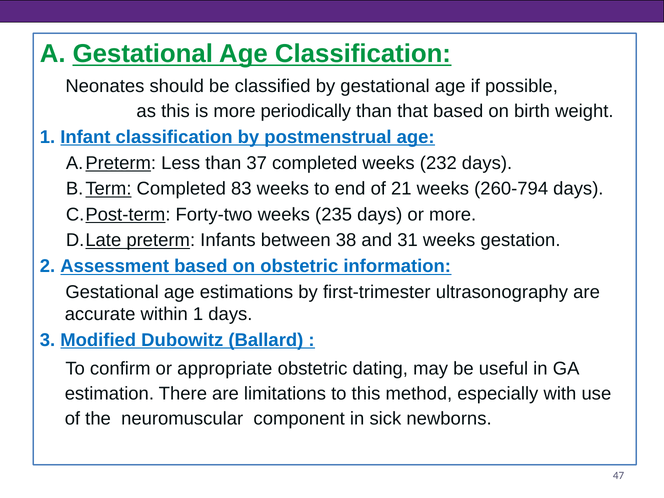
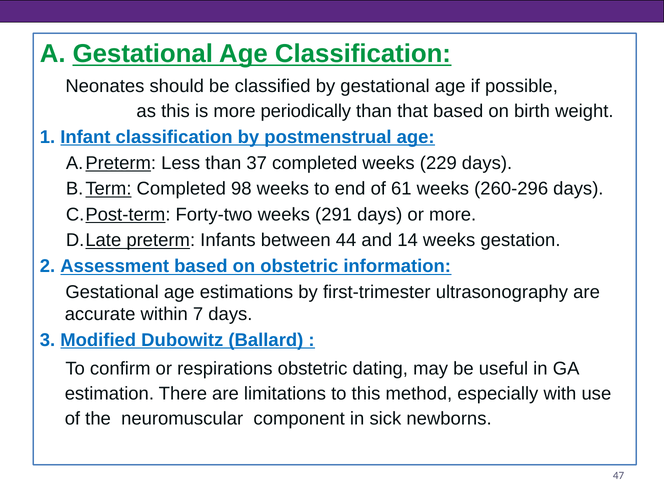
232: 232 -> 229 (438, 163)
83: 83 -> 98 (241, 189)
21: 21 -> 61 (401, 189)
260-794: 260-794 -> 260-296 (511, 189)
235: 235 -> 291 (334, 215)
38: 38 -> 44 (346, 240)
31: 31 -> 14 (408, 240)
within 1: 1 -> 7 (198, 314)
appropriate: appropriate -> respirations (225, 369)
